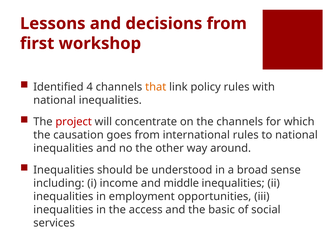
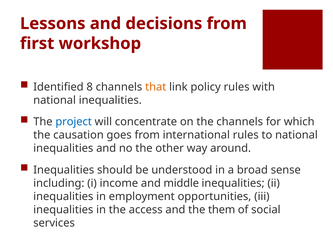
4: 4 -> 8 (90, 87)
project colour: red -> blue (74, 122)
basic: basic -> them (222, 210)
